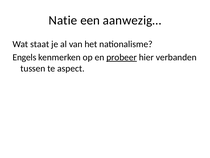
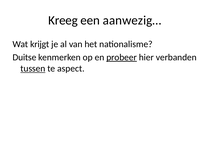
Natie: Natie -> Kreeg (63, 20)
staat: staat -> krijgt (40, 44)
Engels: Engels -> Duitse (24, 57)
tussen underline: none -> present (33, 68)
